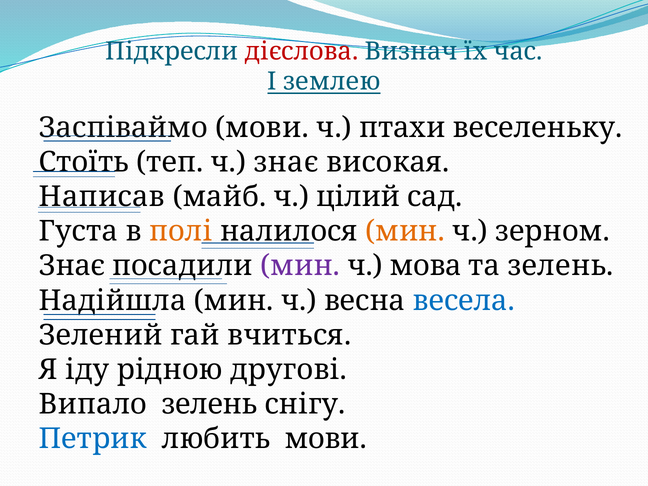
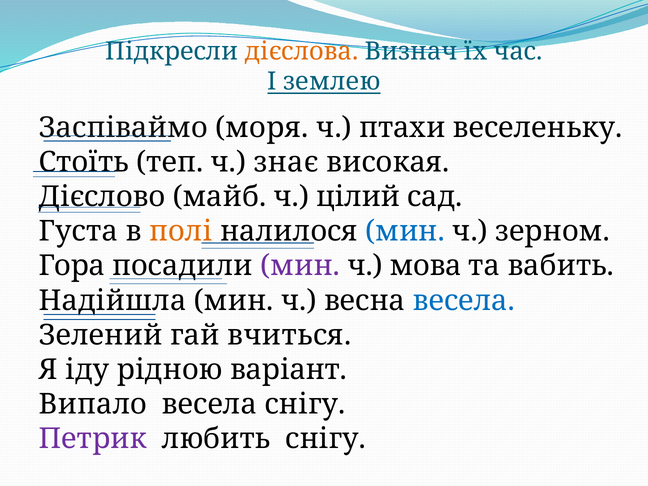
дієслова colour: red -> orange (302, 51)
Заспіваймо мови: мови -> моря (262, 128)
Написав: Написав -> Дієслово (102, 197)
мин colour: orange -> blue (405, 231)
Знає: Знає -> Гора (72, 266)
та зелень: зелень -> вабить (561, 266)
другові: другові -> варіант (289, 370)
Випало зелень: зелень -> весела (209, 404)
Петрик colour: blue -> purple (93, 439)
любить мови: мови -> снігу (326, 439)
